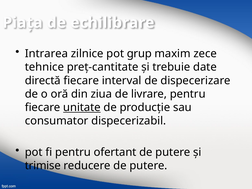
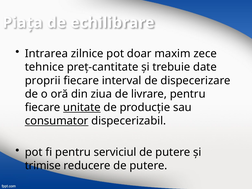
grup: grup -> doar (139, 54)
directă: directă -> proprii (43, 81)
consumator underline: none -> present (57, 121)
ofertant: ofertant -> serviciul (115, 152)
